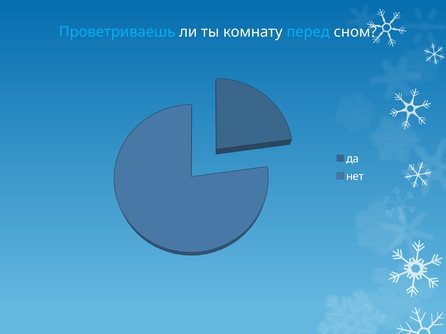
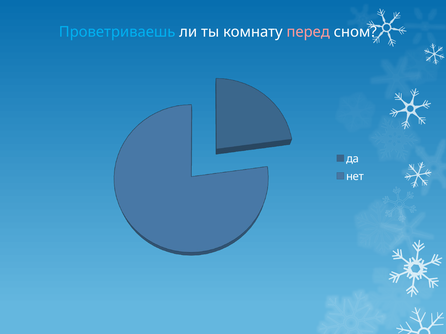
перед colour: light blue -> pink (308, 32)
